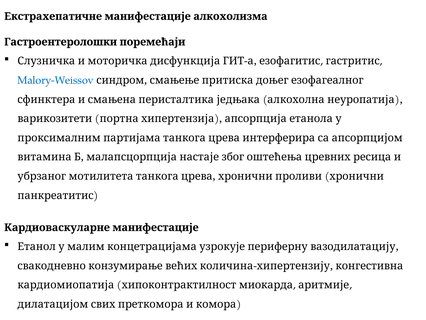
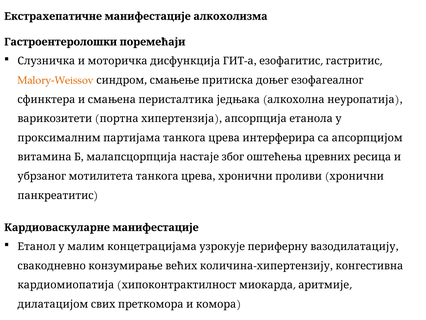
Malory-Weissov colour: blue -> orange (56, 80)
